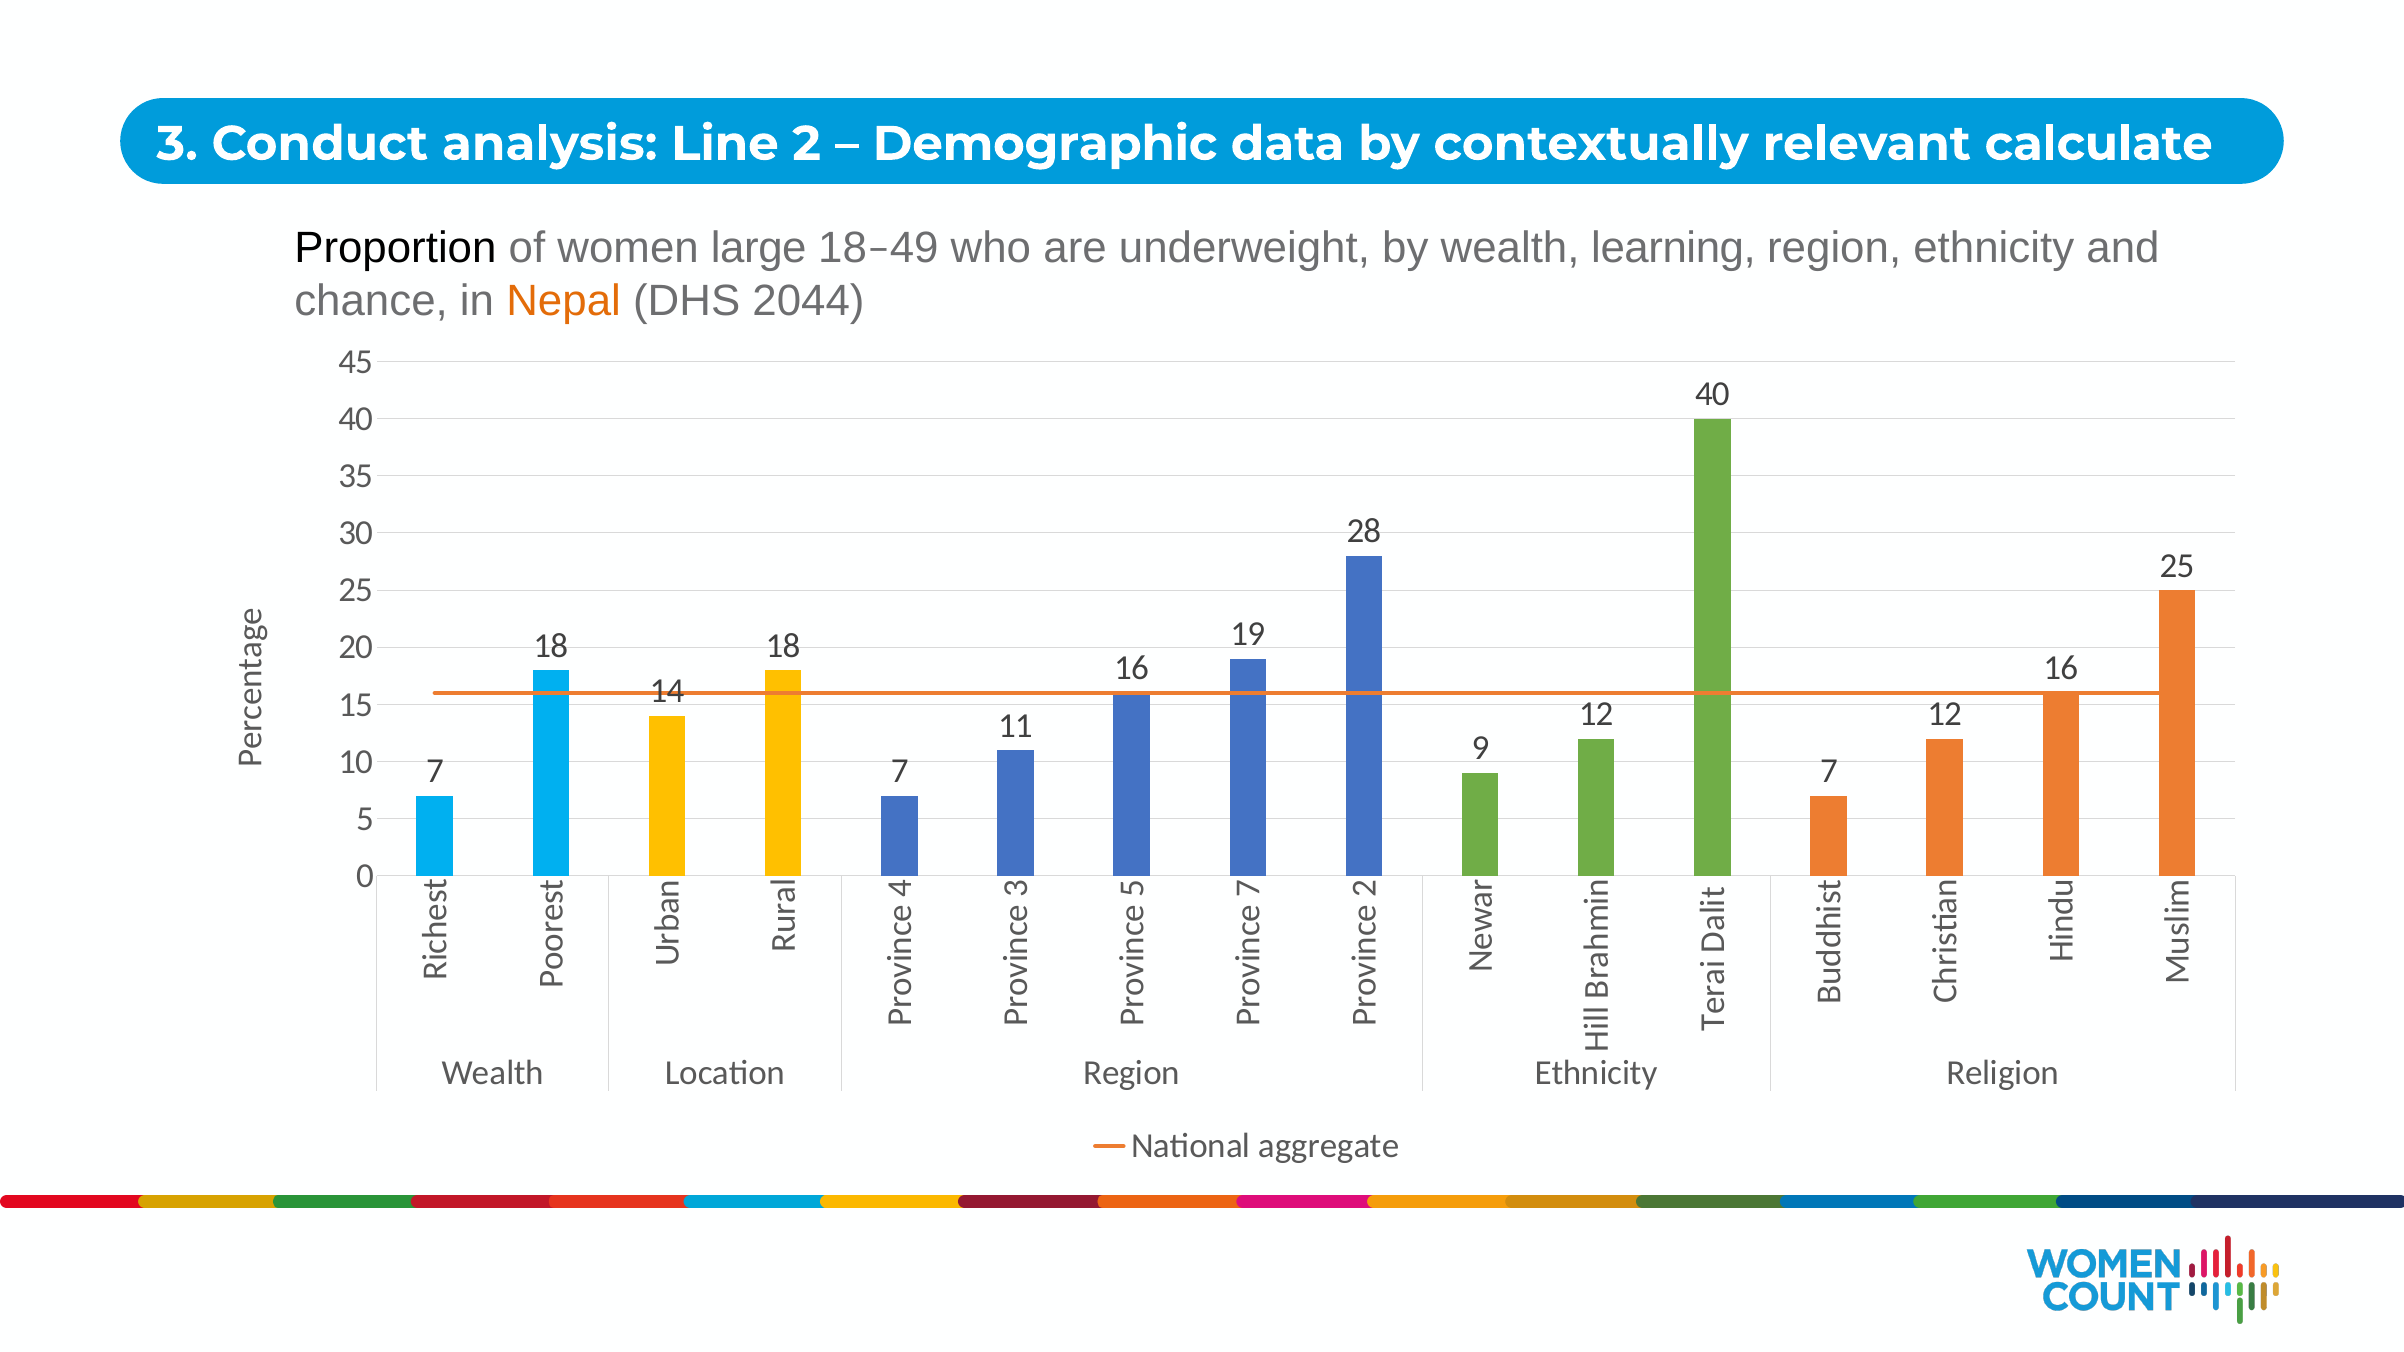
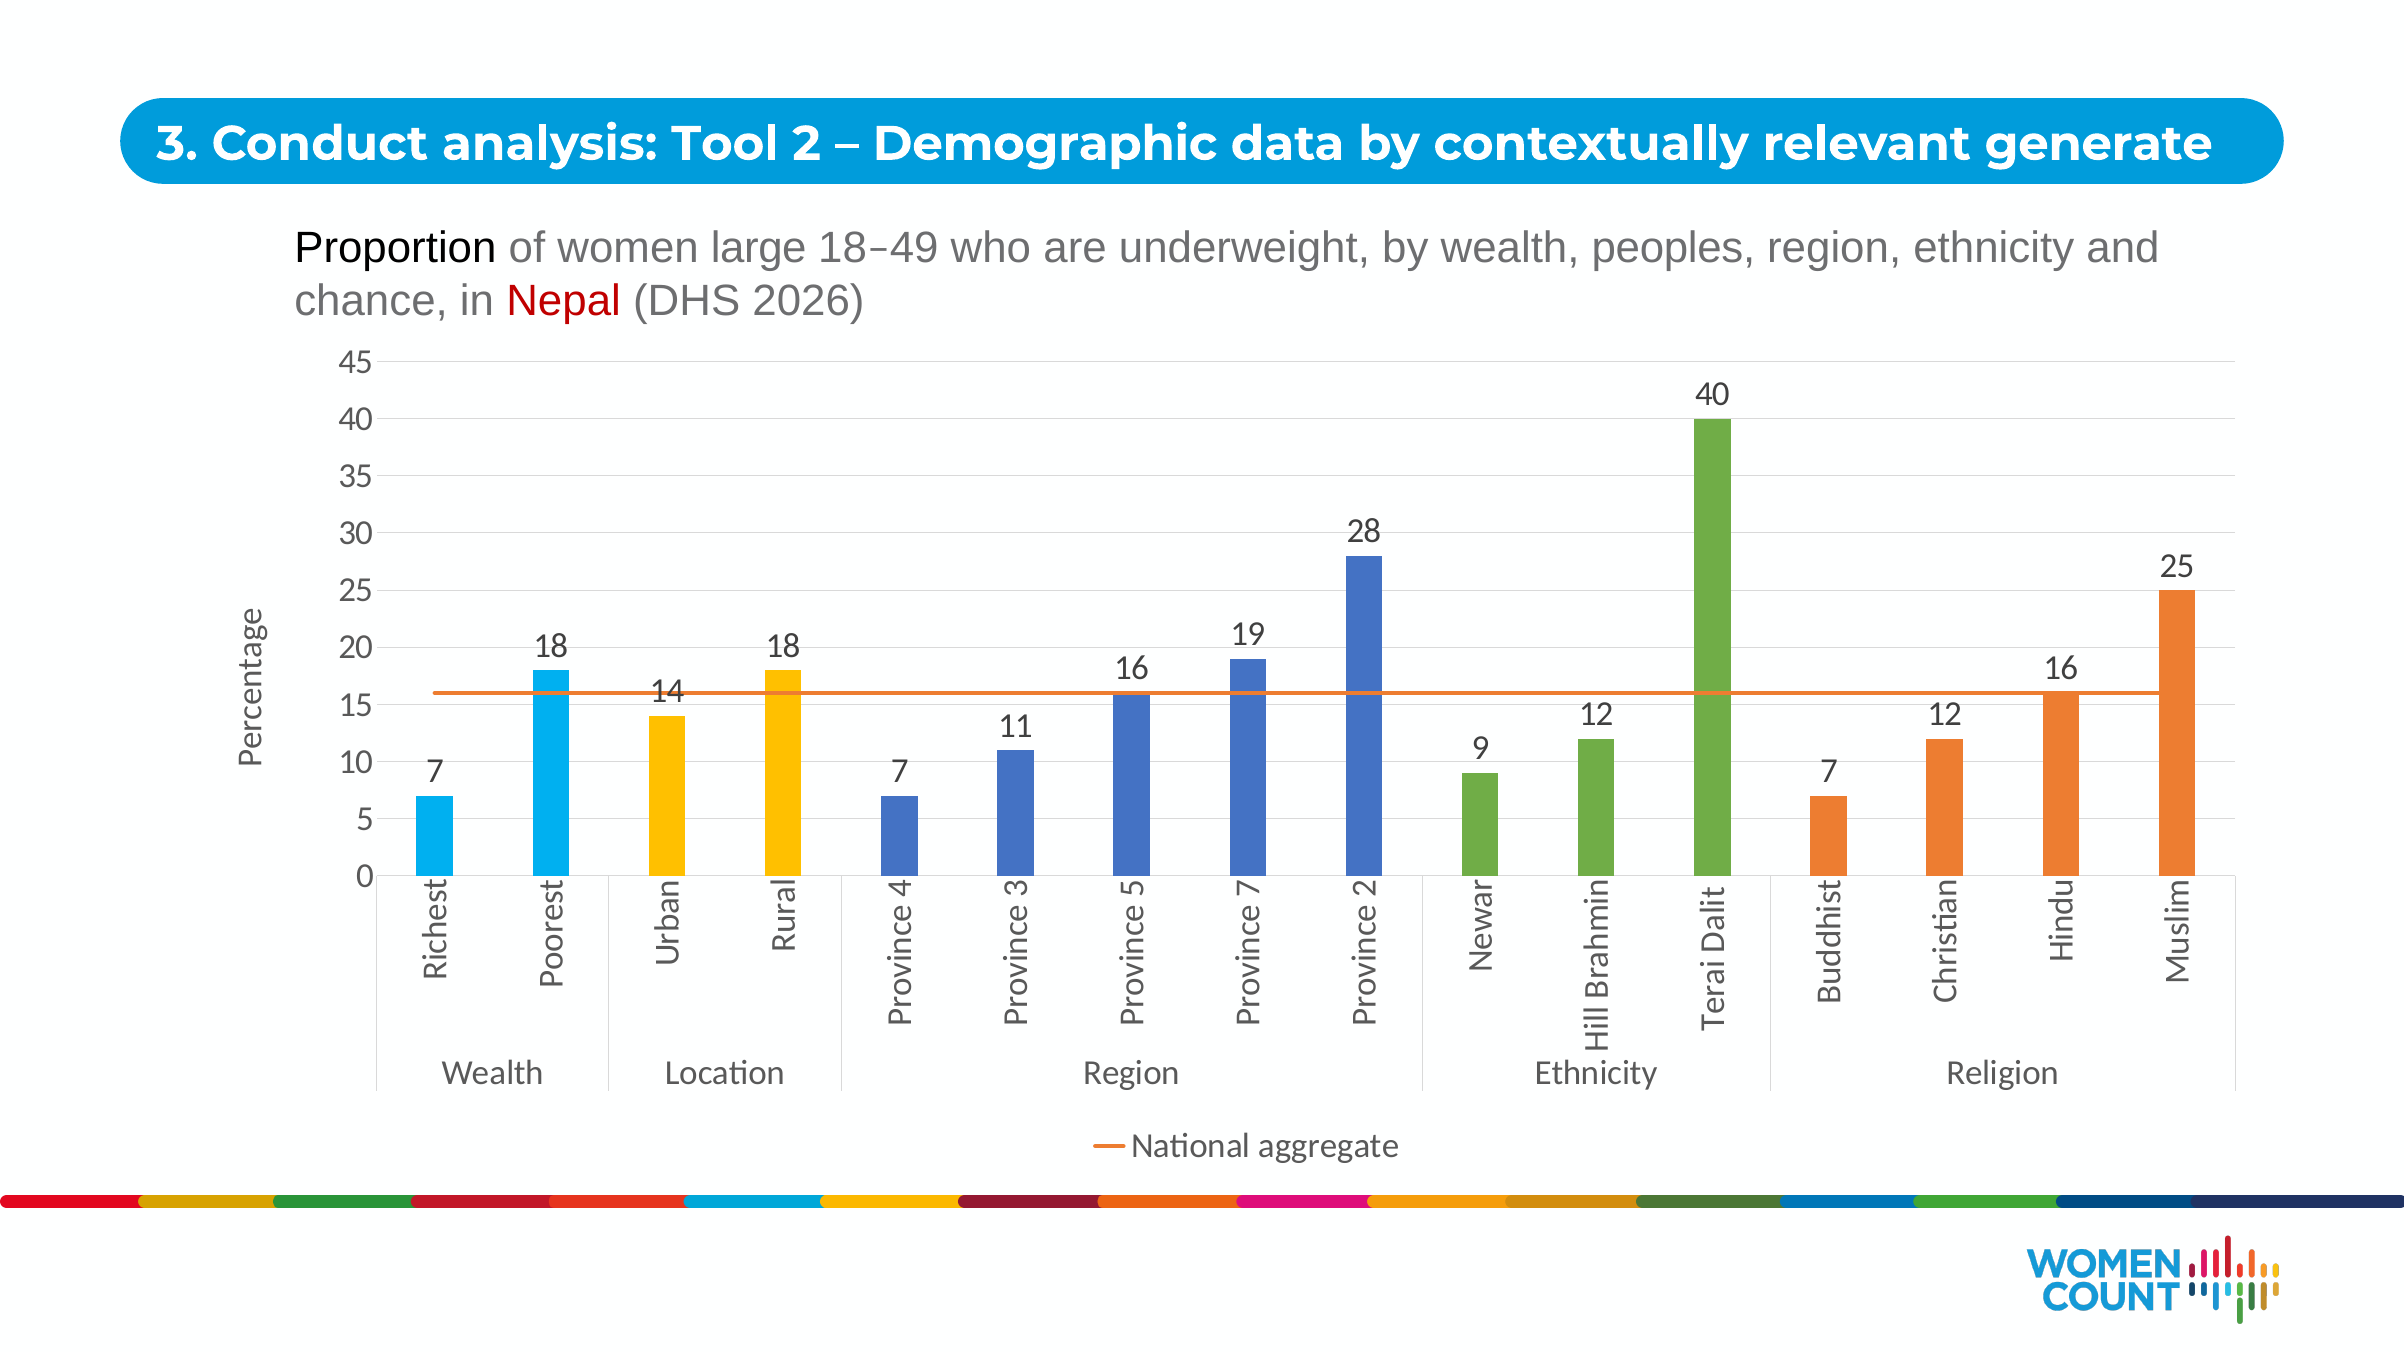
Line: Line -> Tool (725, 144)
calculate: calculate -> generate (2099, 144)
learning: learning -> peoples (1673, 248)
Nepal colour: orange -> red (564, 301)
2044: 2044 -> 2026 (809, 301)
